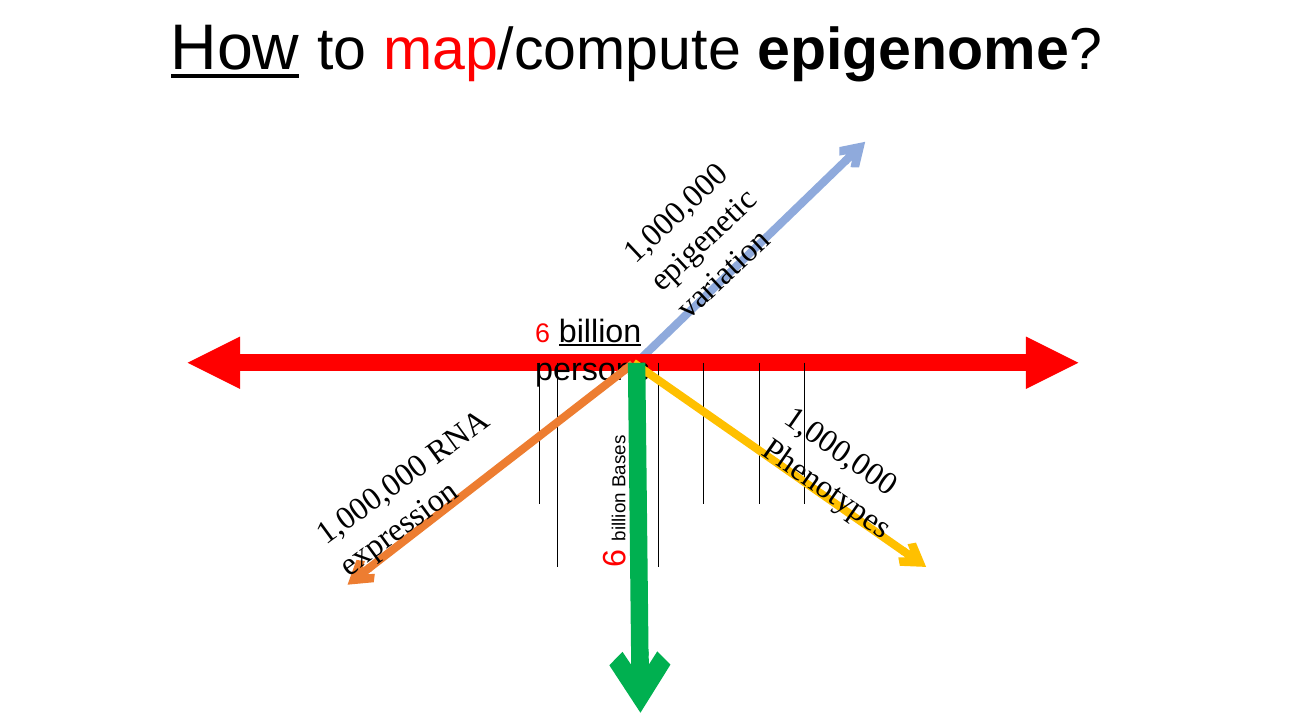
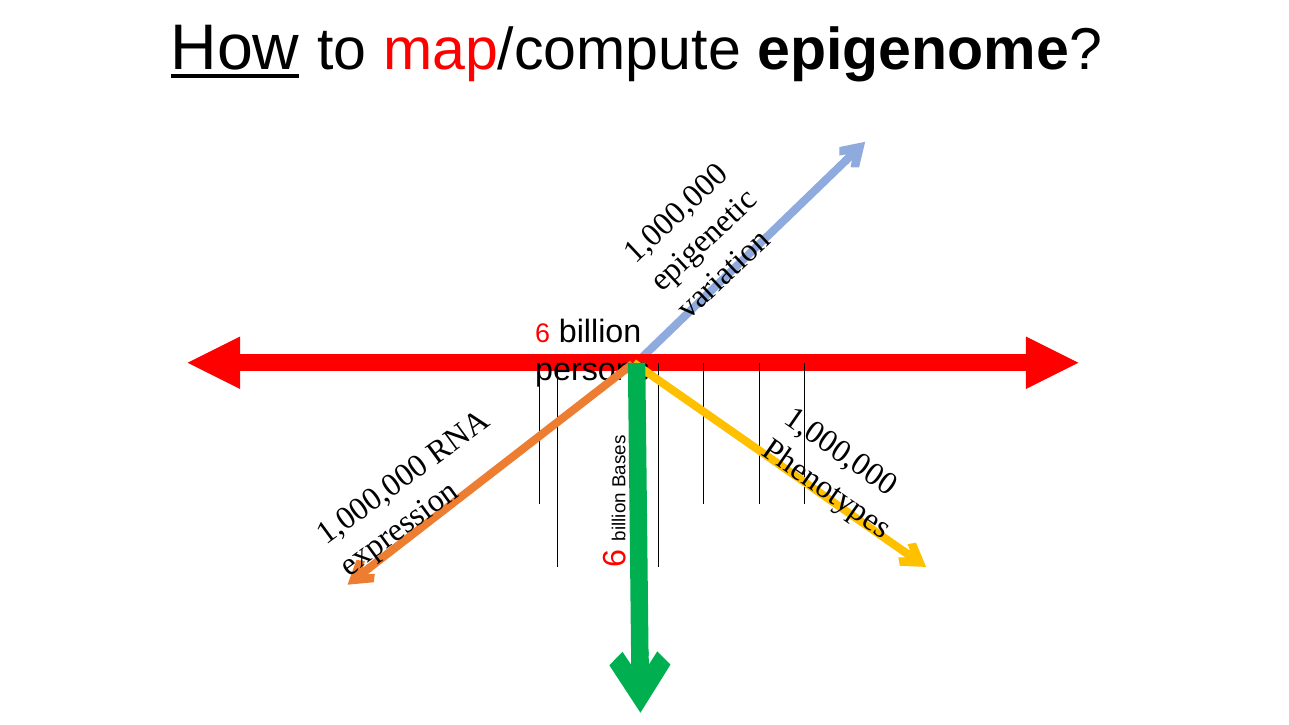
billion underline: present -> none (600, 331)
